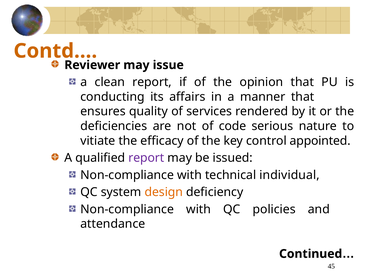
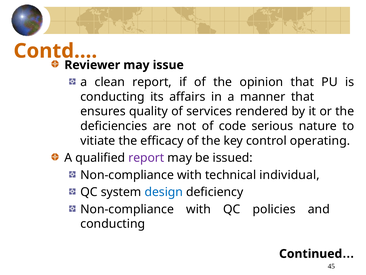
appointed: appointed -> operating (320, 141)
design colour: orange -> blue (164, 192)
attendance: attendance -> conducting (113, 223)
